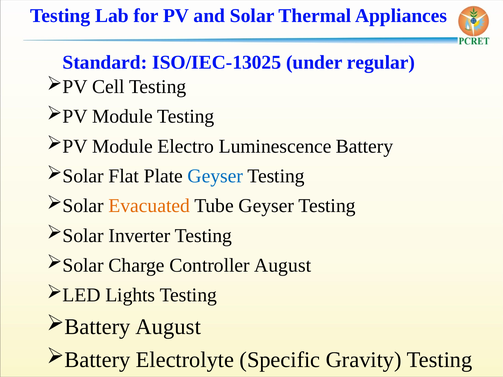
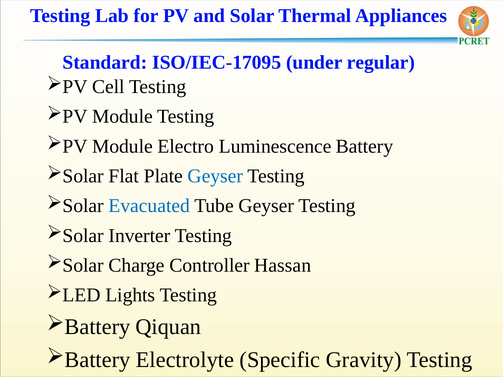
ISO/IEC-13025: ISO/IEC-13025 -> ISO/IEC-17095 (217, 63)
Evacuated colour: orange -> blue (149, 206)
Controller August: August -> Hassan (283, 266)
Battery August: August -> Qiquan (168, 327)
